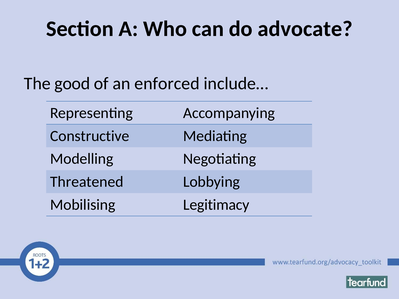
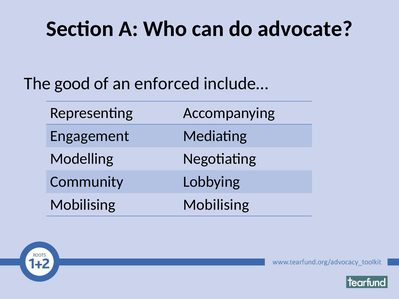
Constructive: Constructive -> Engagement (90, 136)
Threatened: Threatened -> Community (87, 182)
Mobilising Legitimacy: Legitimacy -> Mobilising (216, 205)
